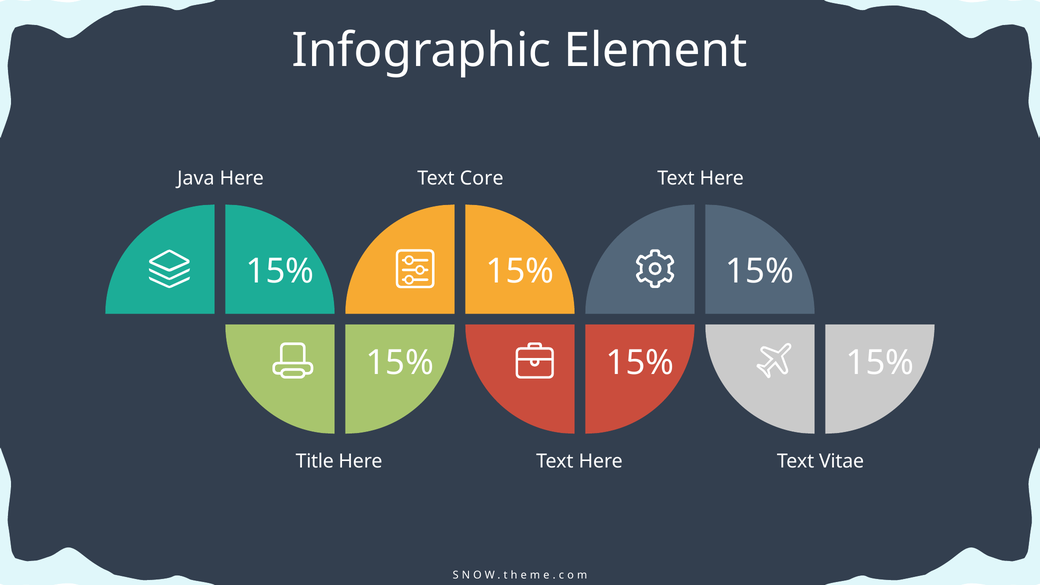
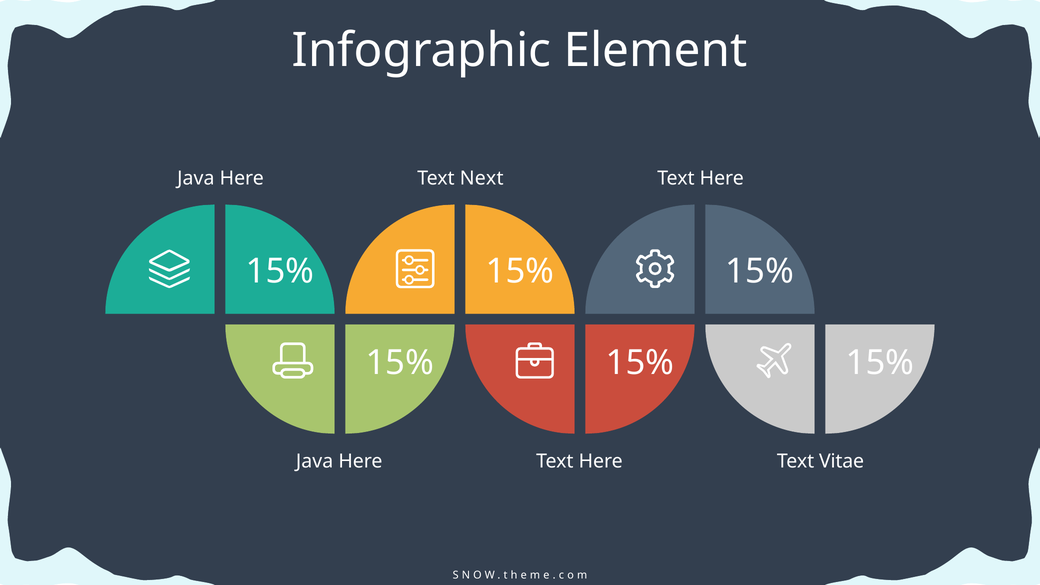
Core: Core -> Next (482, 179)
Title: Title -> Java (315, 461)
